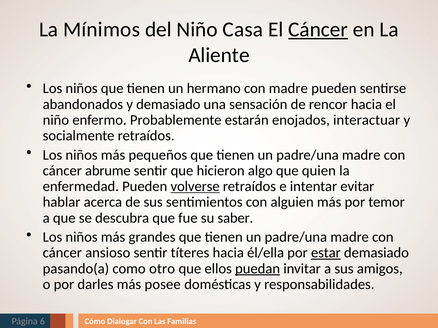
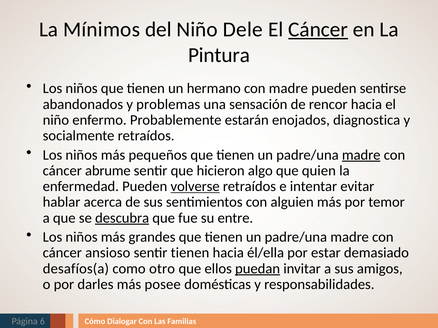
Casa: Casa -> Dele (243, 30)
Aliente: Aliente -> Pintura (219, 55)
y demasiado: demasiado -> problemas (168, 104)
interactuar: interactuar -> diagnostica (367, 120)
madre underline: none -> present (361, 155)
descubra underline: none -> present (122, 218)
saber: saber -> entre (235, 218)
sentir títeres: títeres -> tienen (190, 253)
estar underline: present -> none (326, 253)
pasando(a: pasando(a -> desafíos(a (76, 269)
